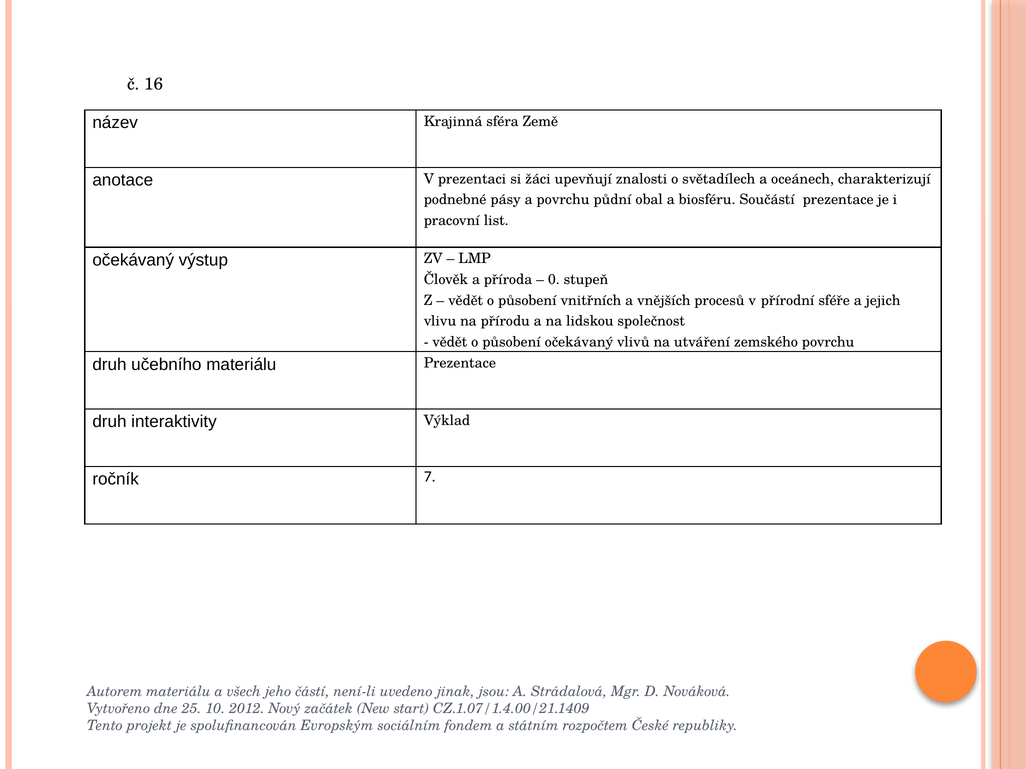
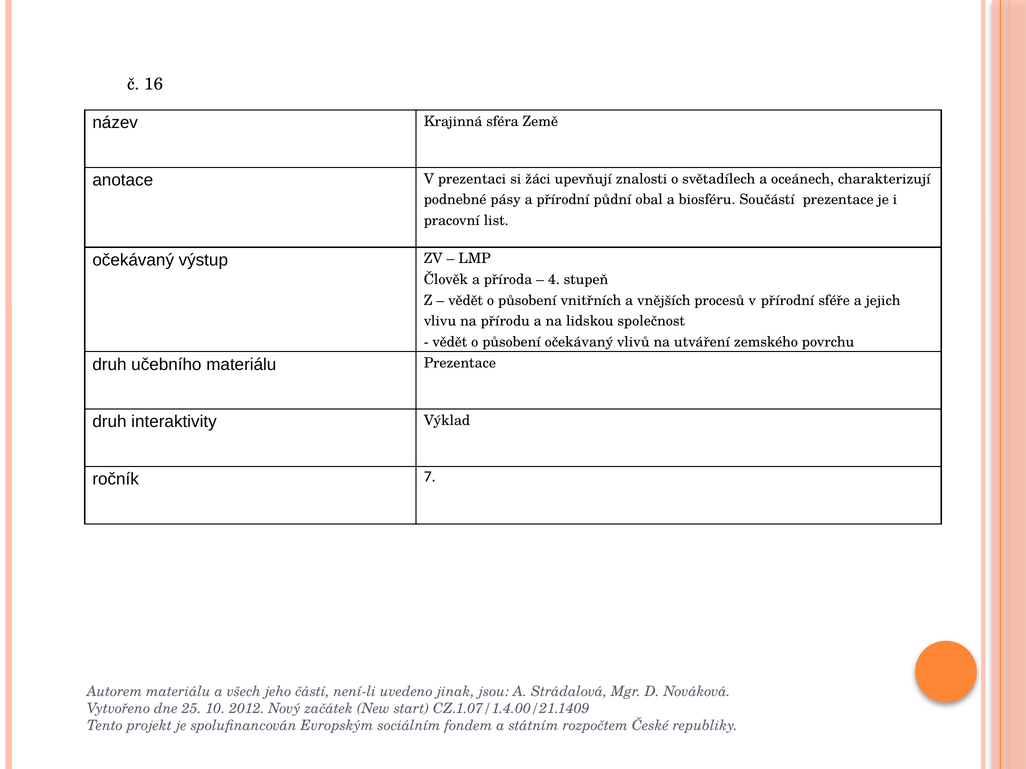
a povrchu: povrchu -> přírodní (563, 200)
0: 0 -> 4 (554, 280)
